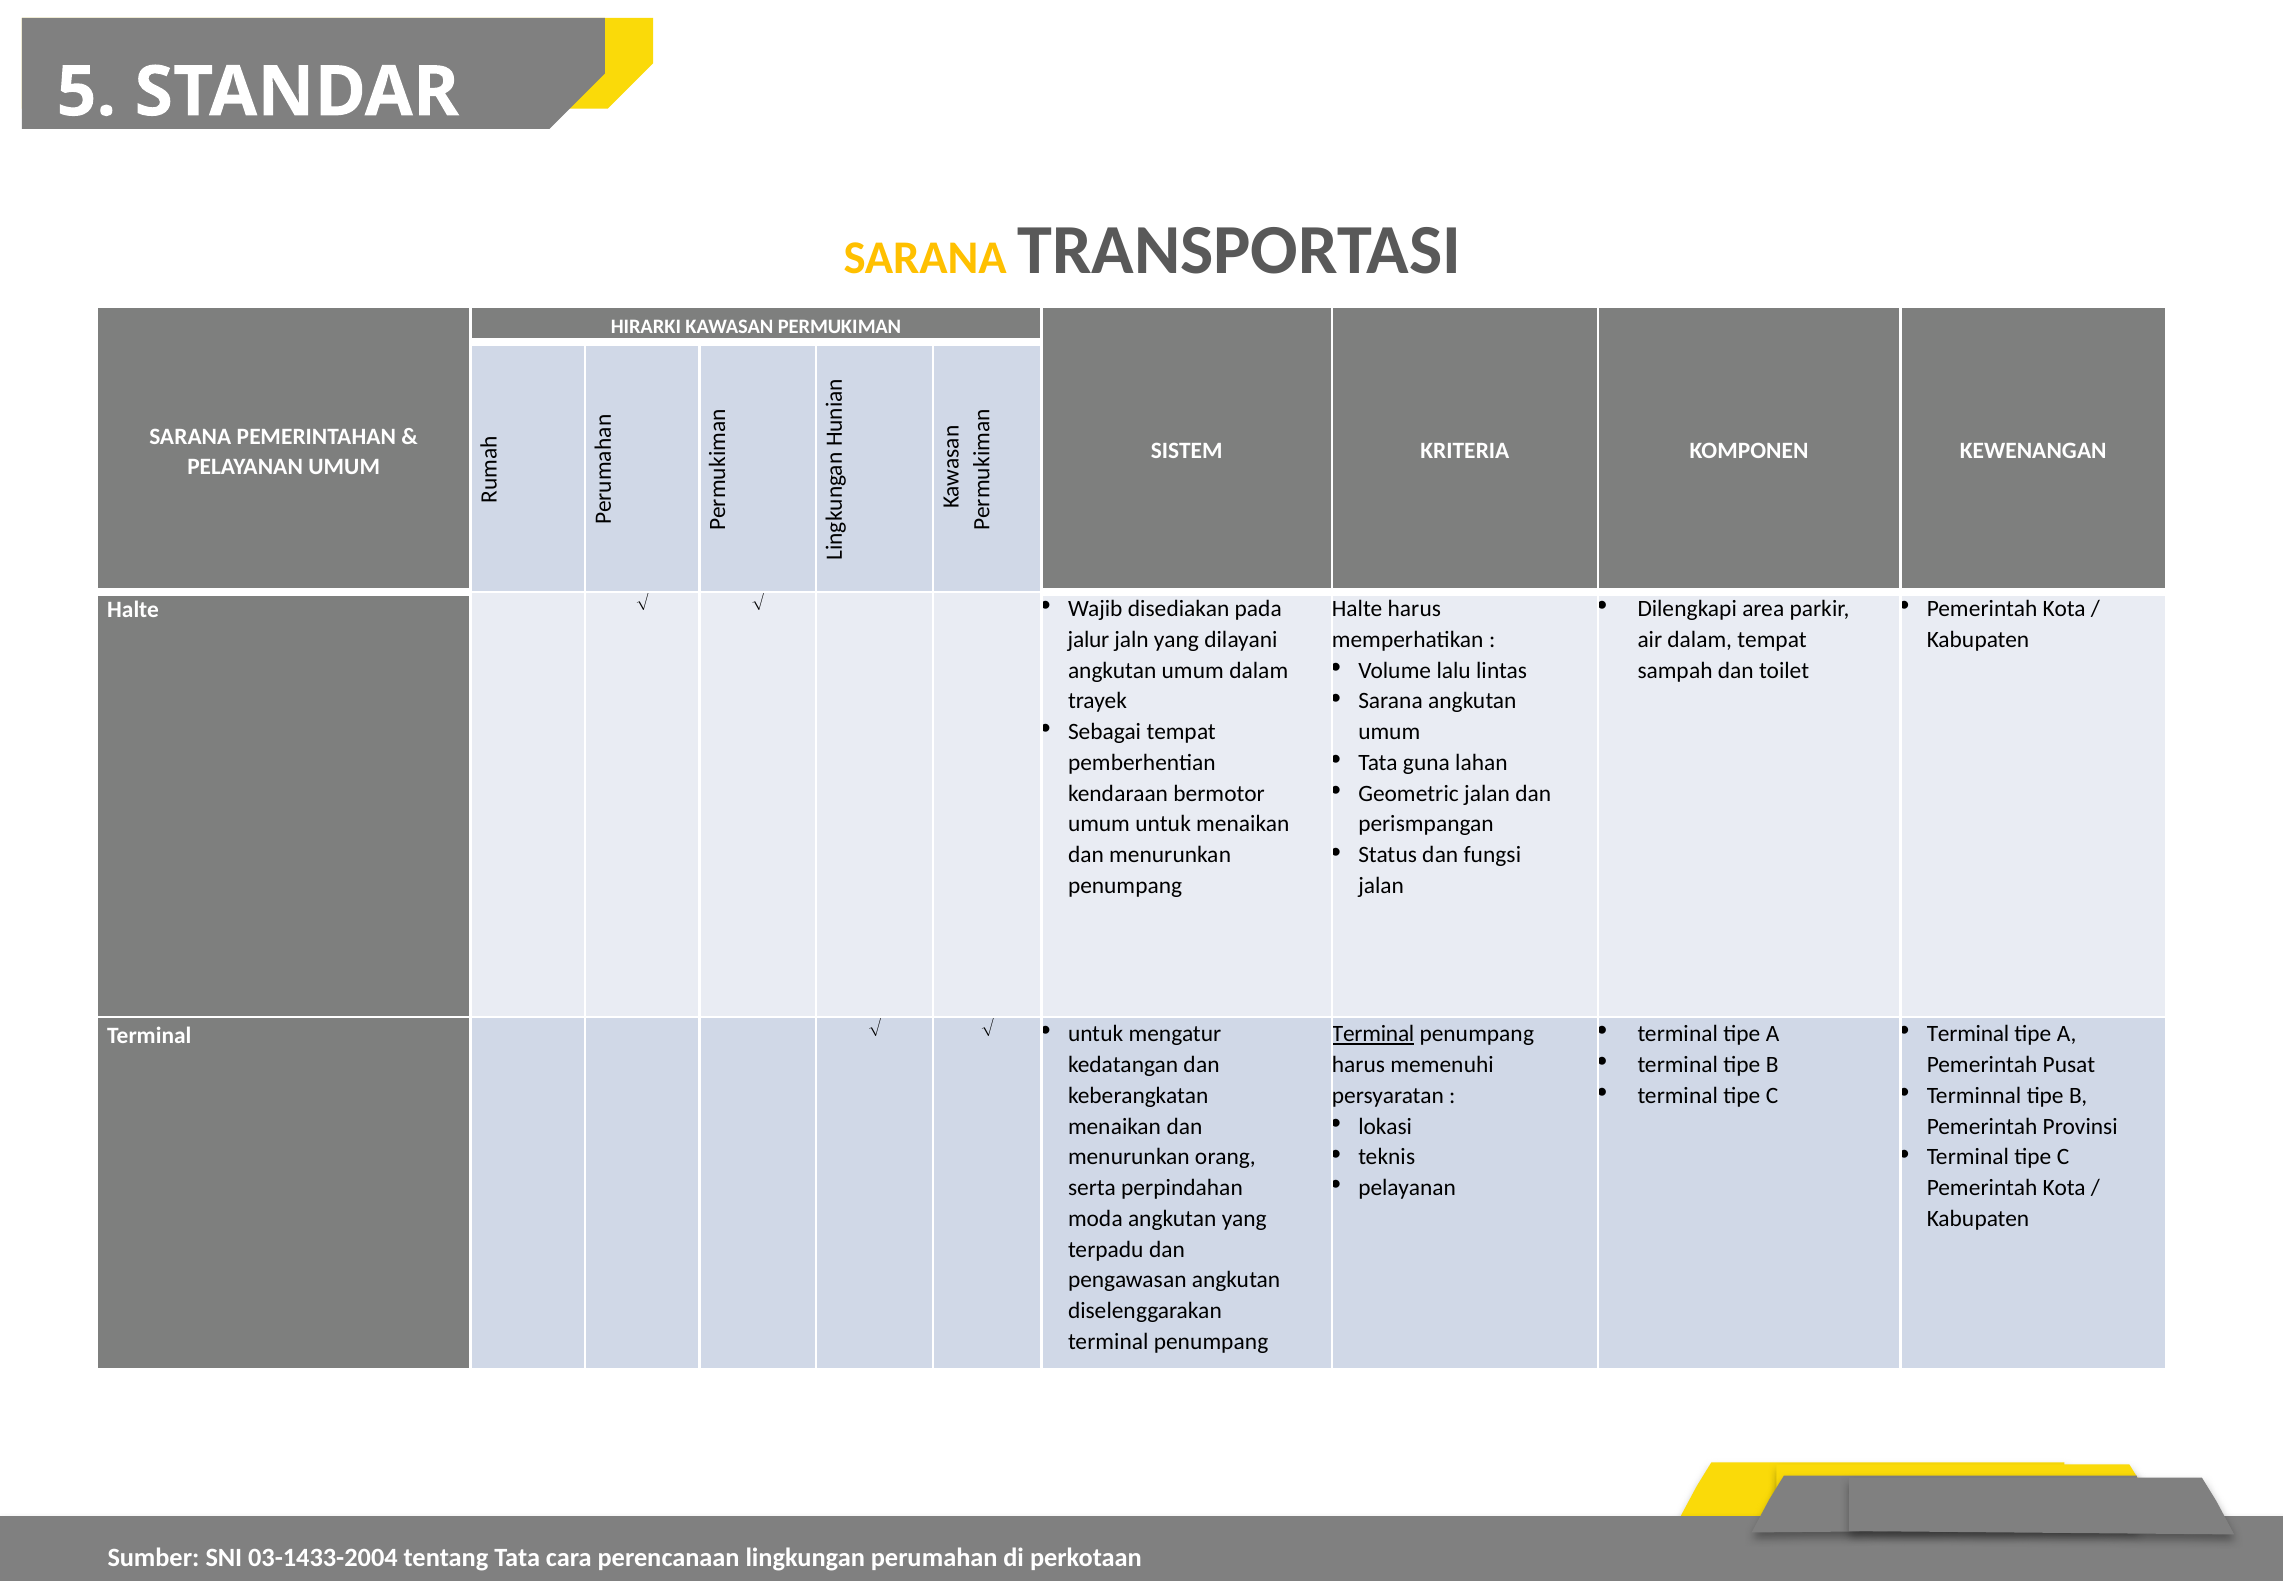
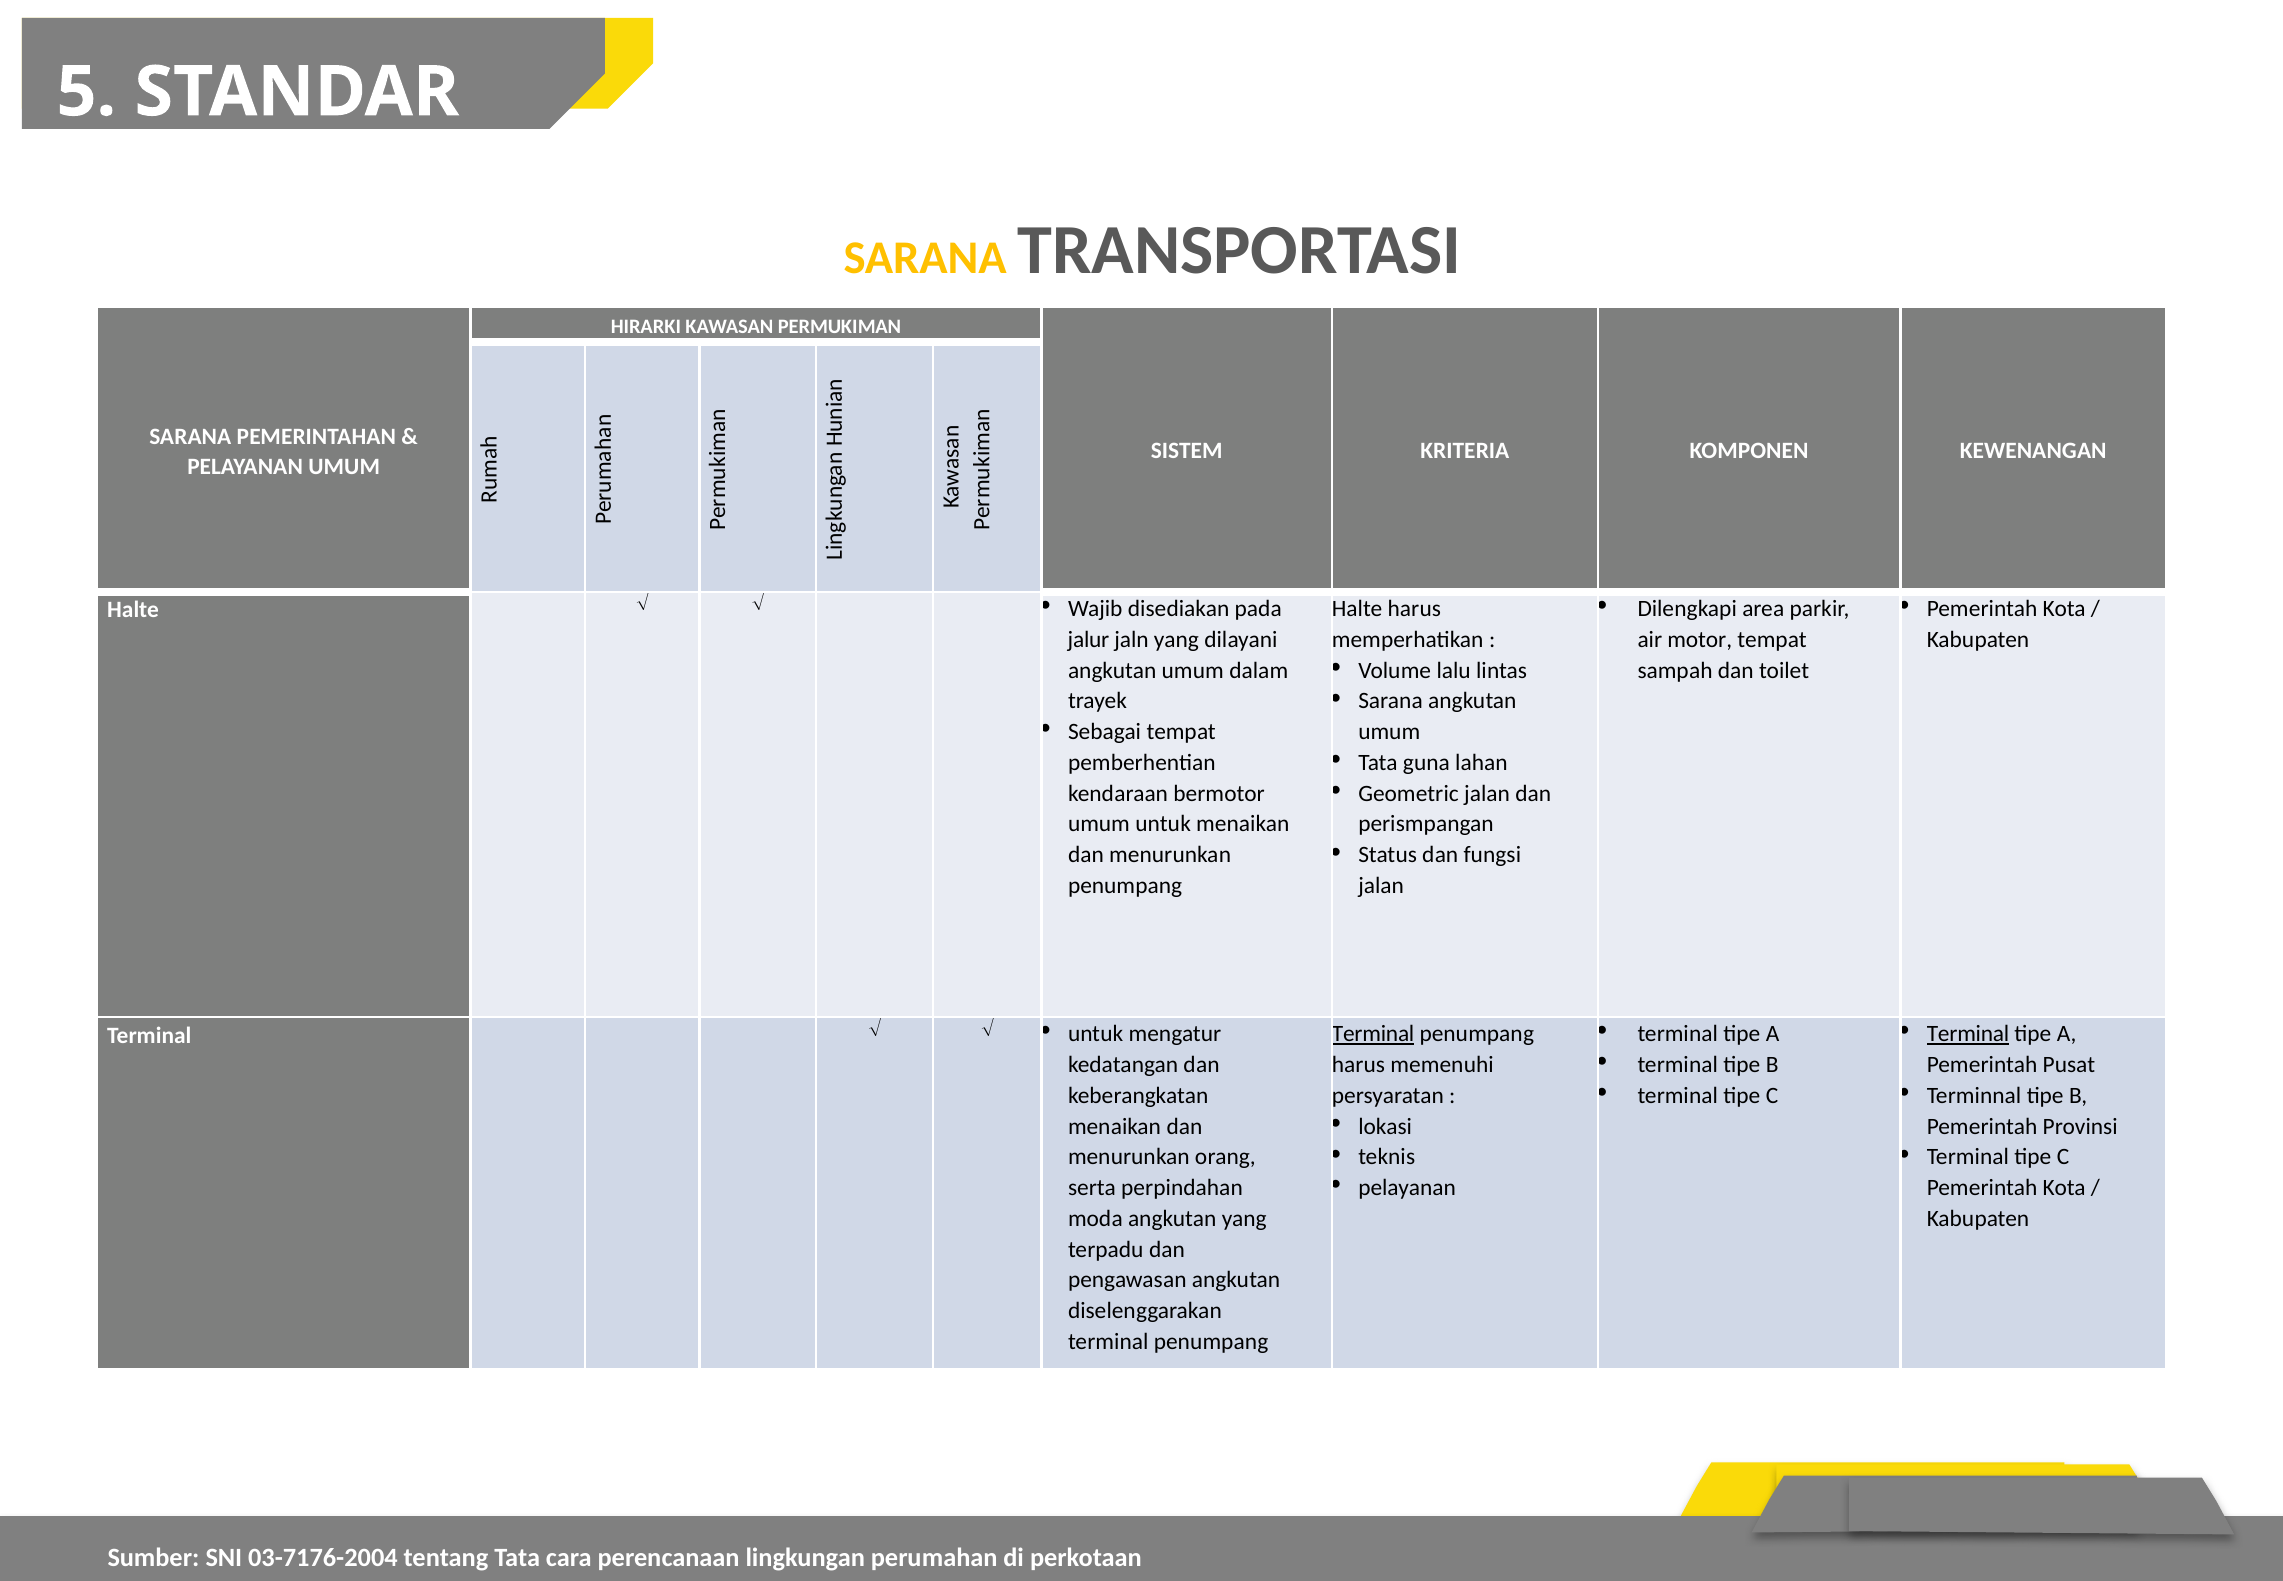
air dalam: dalam -> motor (1700, 639)
Terminal underline: none -> present (1968, 1034)
03-1433-2004: 03-1433-2004 -> 03-7176-2004 (323, 1558)
